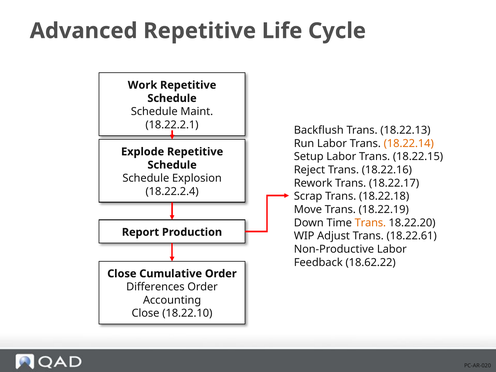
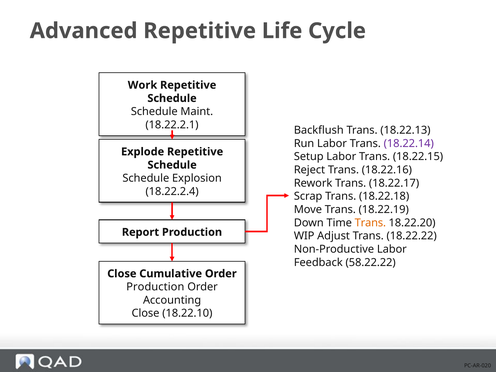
18.22.14 colour: orange -> purple (409, 143)
18.22.61: 18.22.61 -> 18.22.22 (412, 236)
18.62.22: 18.62.22 -> 58.22.22 (371, 262)
Differences: Differences -> Production (155, 287)
